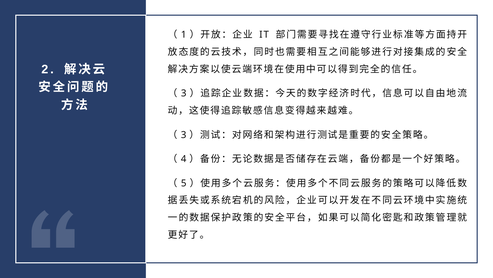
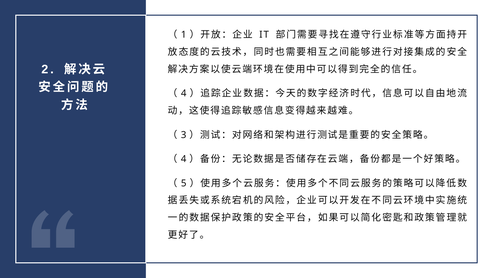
3: 3 -> 4 (184, 93)
